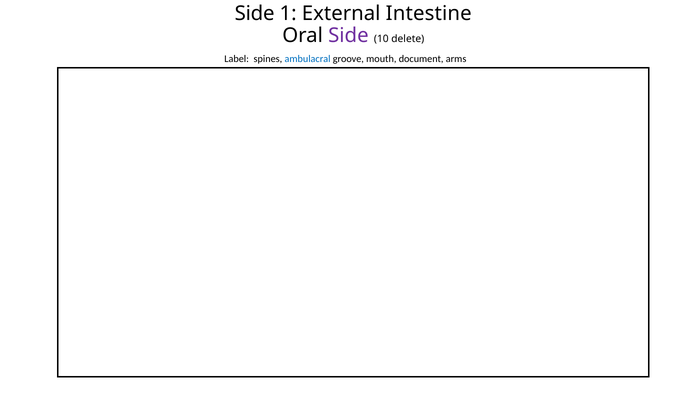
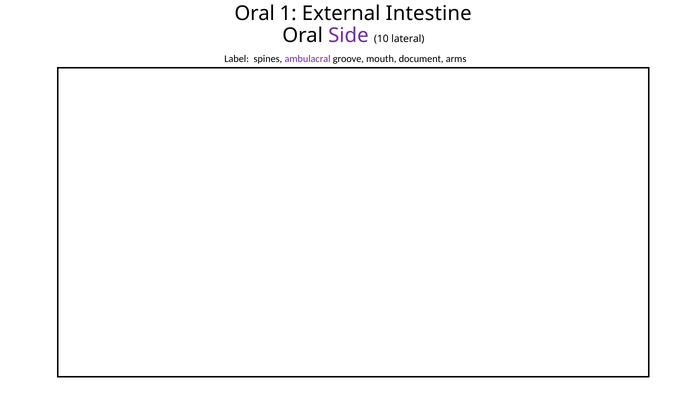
Side: Side -> Oral (255, 14)
delete: delete -> lateral (408, 39)
ambulacral colour: blue -> purple (308, 59)
